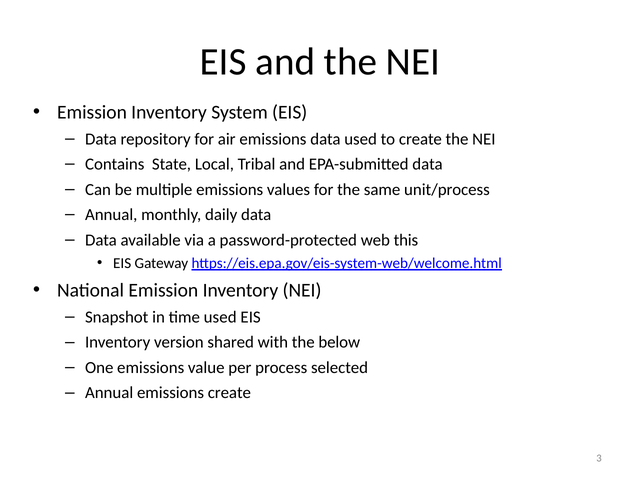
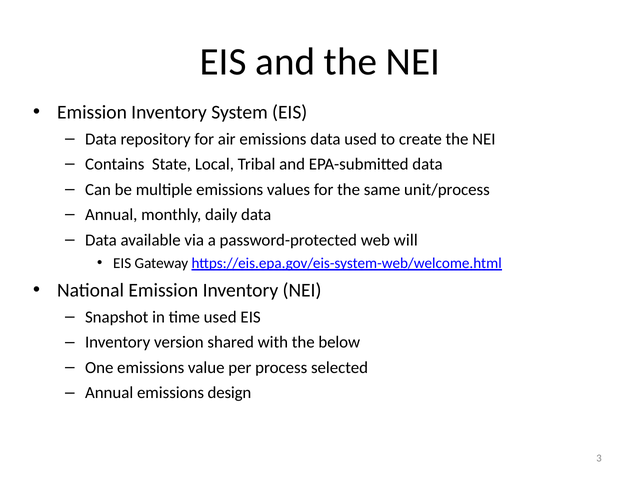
this: this -> will (406, 240)
emissions create: create -> design (229, 393)
